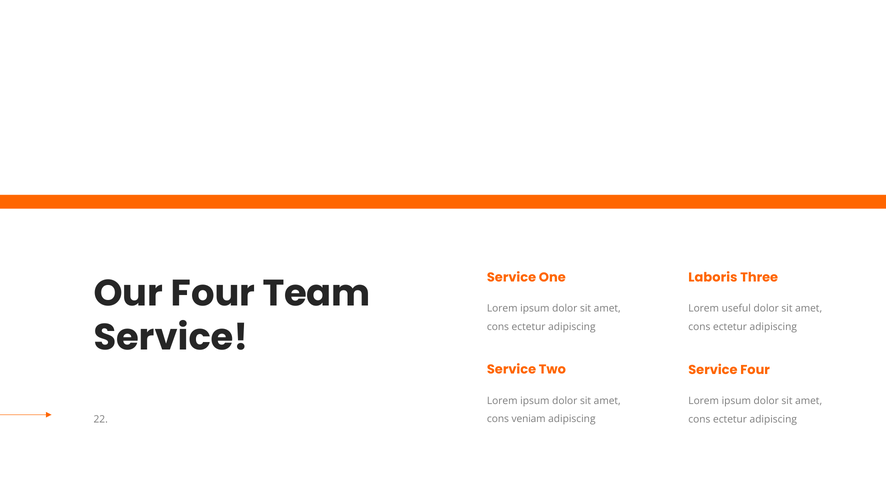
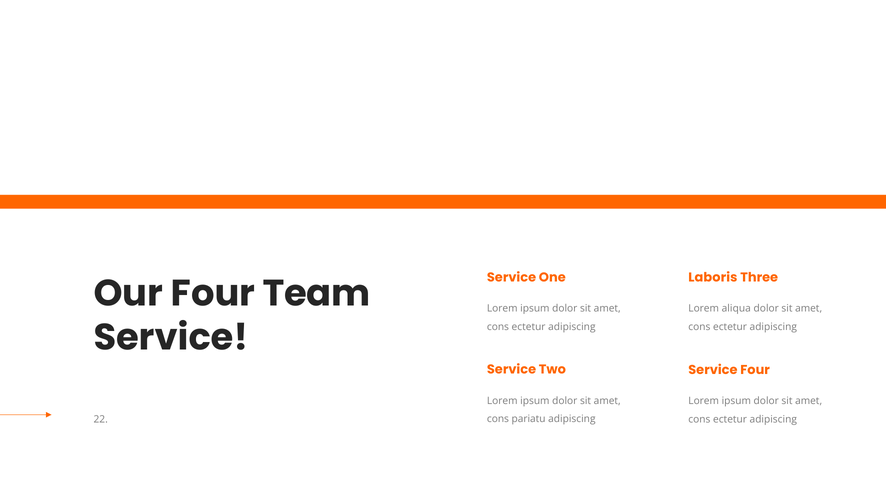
useful: useful -> aliqua (736, 309)
veniam: veniam -> pariatu (529, 419)
